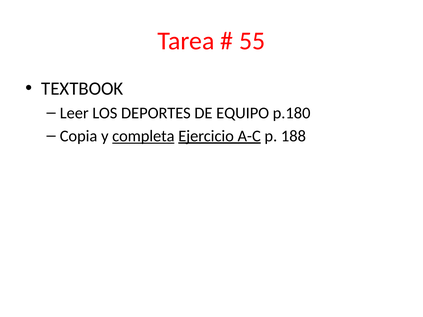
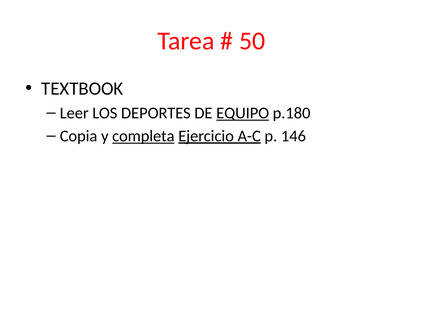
55: 55 -> 50 (252, 41)
EQUIPO underline: none -> present (243, 113)
188: 188 -> 146 (293, 136)
